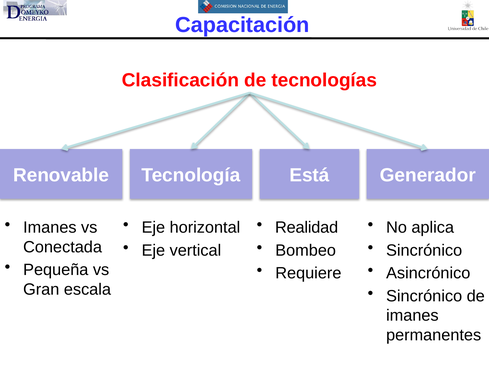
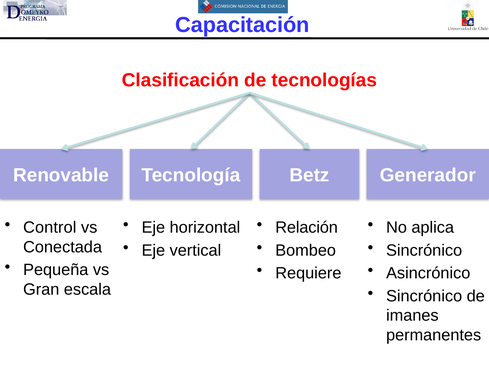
Está: Está -> Betz (309, 175)
Imanes: Imanes -> Control (50, 227)
Realidad: Realidad -> Relación (307, 227)
